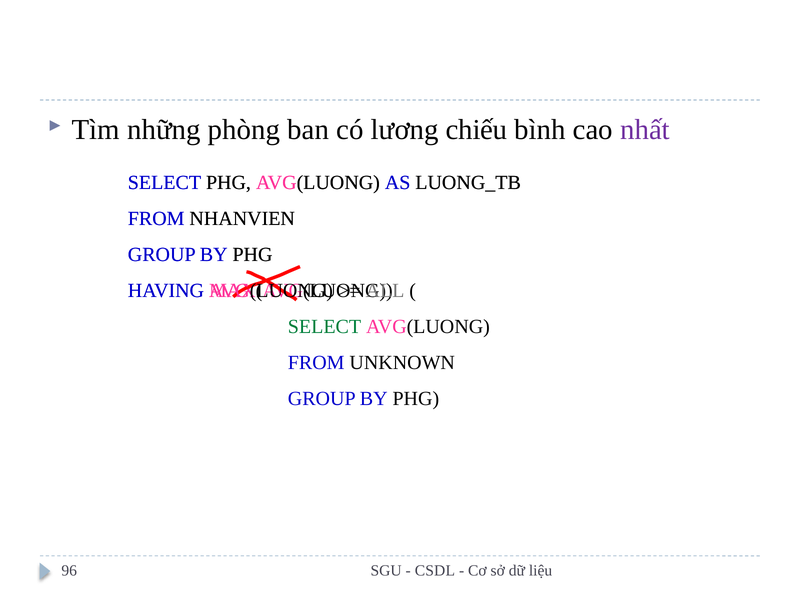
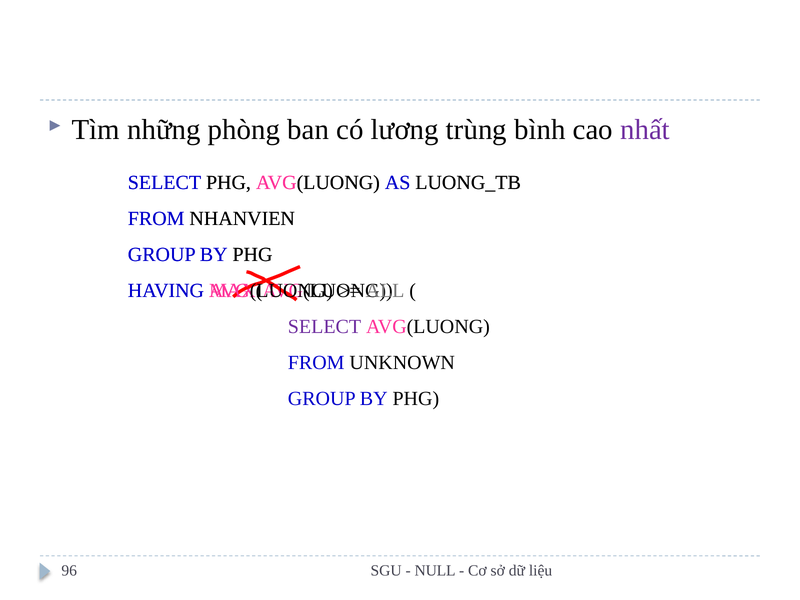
chiếu: chiếu -> trùng (476, 130)
SELECT colour: green -> purple (324, 327)
CSDL: CSDL -> NULL (435, 570)
